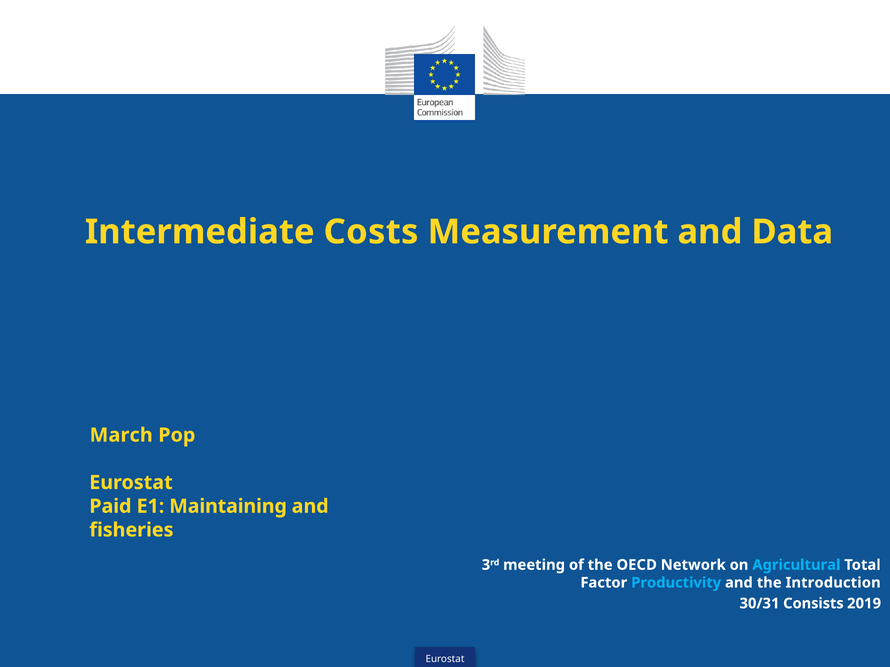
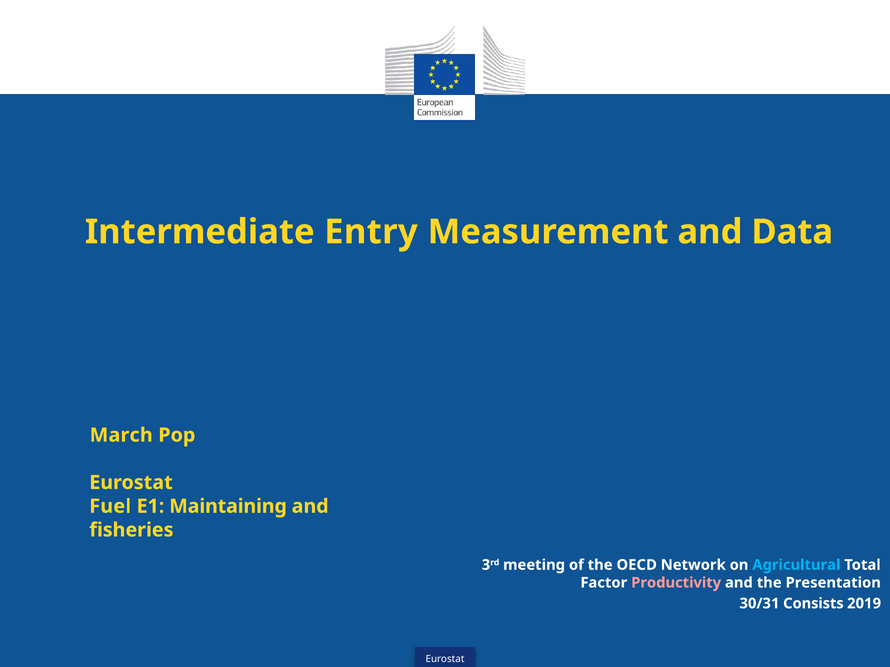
Costs: Costs -> Entry (371, 232)
Paid: Paid -> Fuel (110, 507)
Productivity colour: light blue -> pink (676, 583)
Introduction: Introduction -> Presentation (833, 583)
